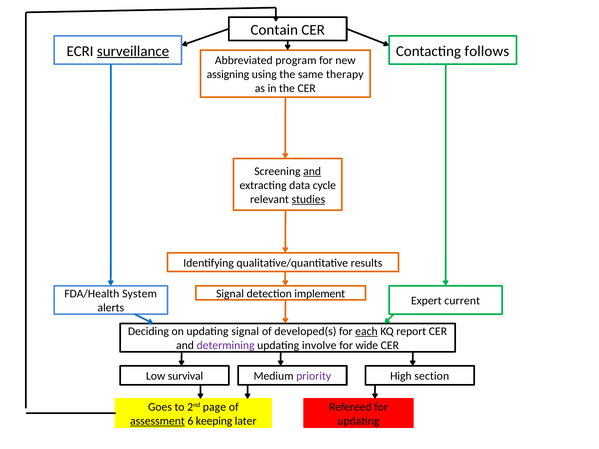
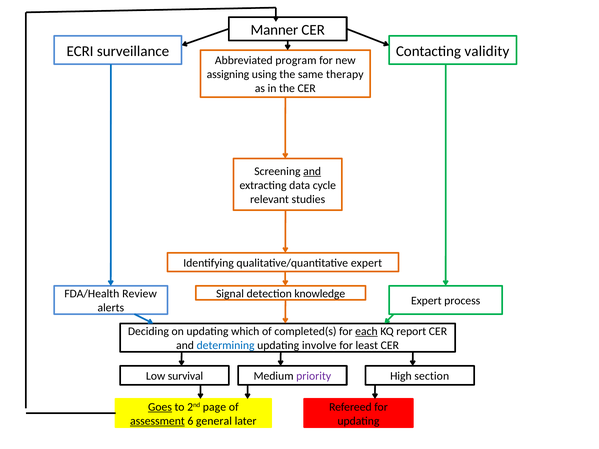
Contain: Contain -> Manner (274, 30)
surveillance underline: present -> none (133, 51)
follows: follows -> validity (487, 51)
studies underline: present -> none (308, 199)
qualitative/quantitative results: results -> expert (366, 263)
implement: implement -> knowledge (320, 294)
System: System -> Review (140, 294)
current: current -> process (462, 301)
updating signal: signal -> which (245, 332)
developed(s: developed(s -> completed(s (305, 332)
determining colour: purple -> blue (226, 346)
wide: wide -> least (367, 346)
Goes underline: none -> present (160, 407)
keeping: keeping -> general (214, 421)
